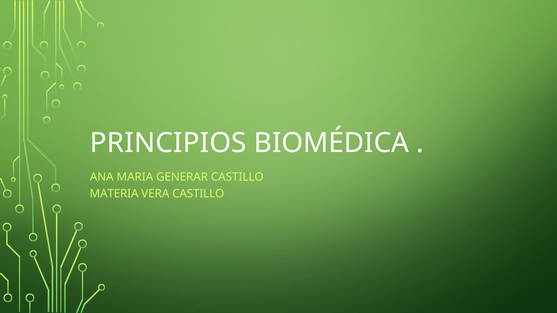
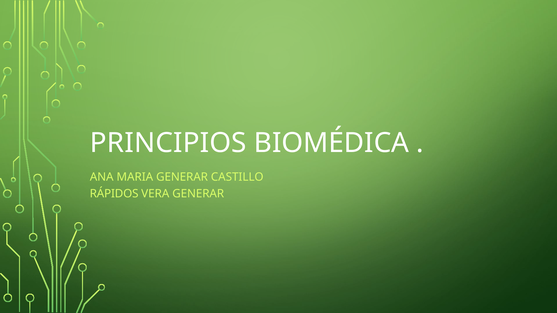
MATERIA: MATERIA -> RÁPIDOS (114, 194)
VERA CASTILLO: CASTILLO -> GENERAR (198, 194)
